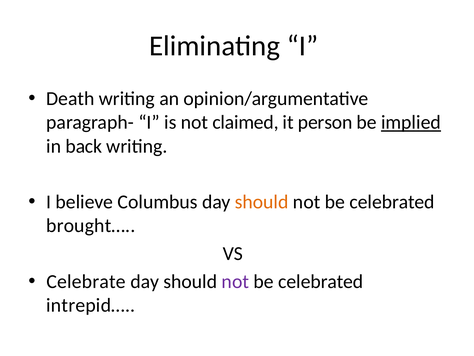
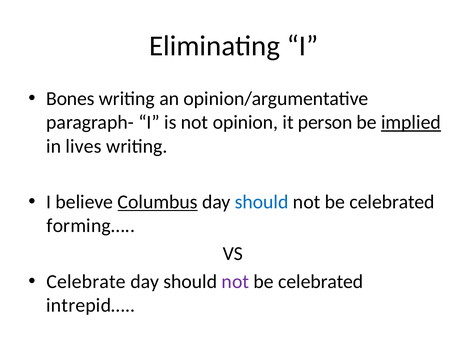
Death: Death -> Bones (70, 99)
claimed: claimed -> opinion (245, 122)
back: back -> lives (84, 146)
Columbus underline: none -> present (158, 202)
should colour: orange -> blue (262, 202)
brought…: brought… -> forming… (91, 225)
